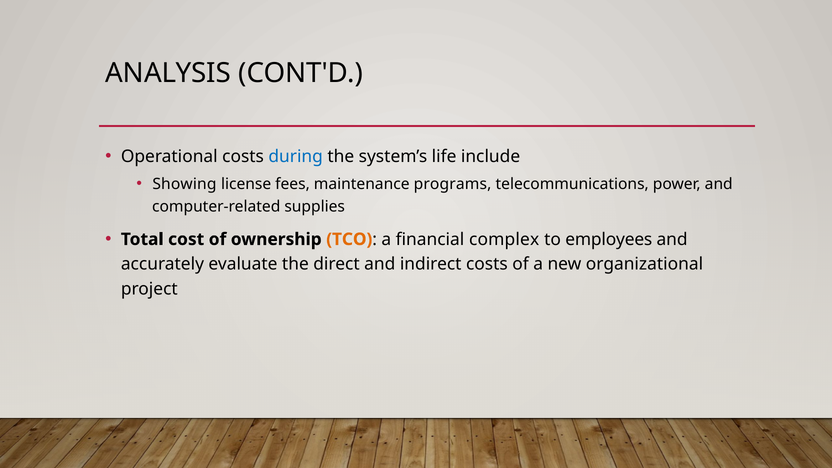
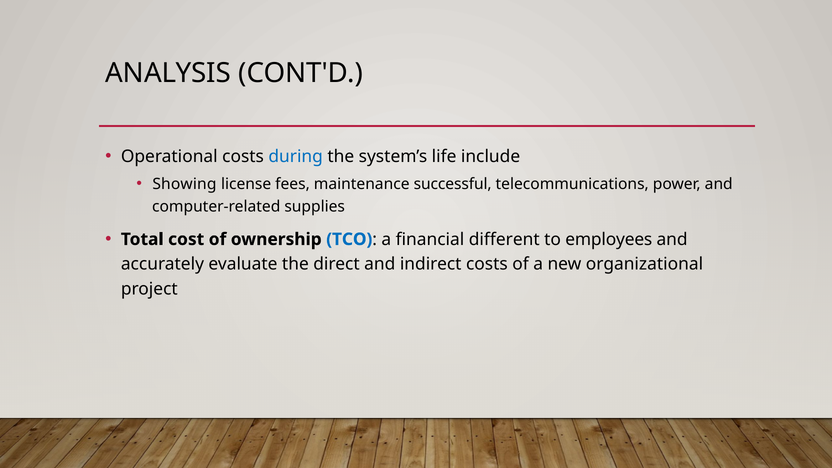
programs: programs -> successful (453, 184)
TCO colour: orange -> blue (349, 239)
complex: complex -> different (504, 239)
